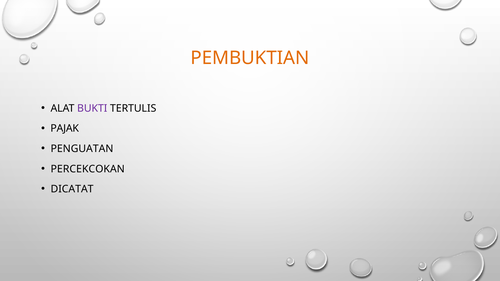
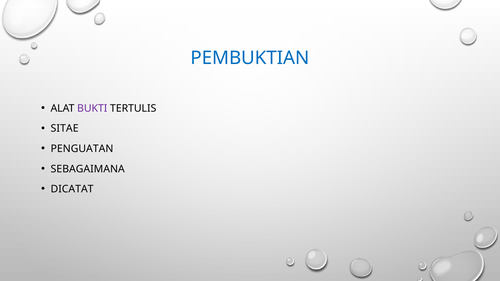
PEMBUKTIAN colour: orange -> blue (250, 58)
PAJAK: PAJAK -> SITAE (65, 129)
PERCEKCOKAN: PERCEKCOKAN -> SEBAGAIMANA (88, 169)
